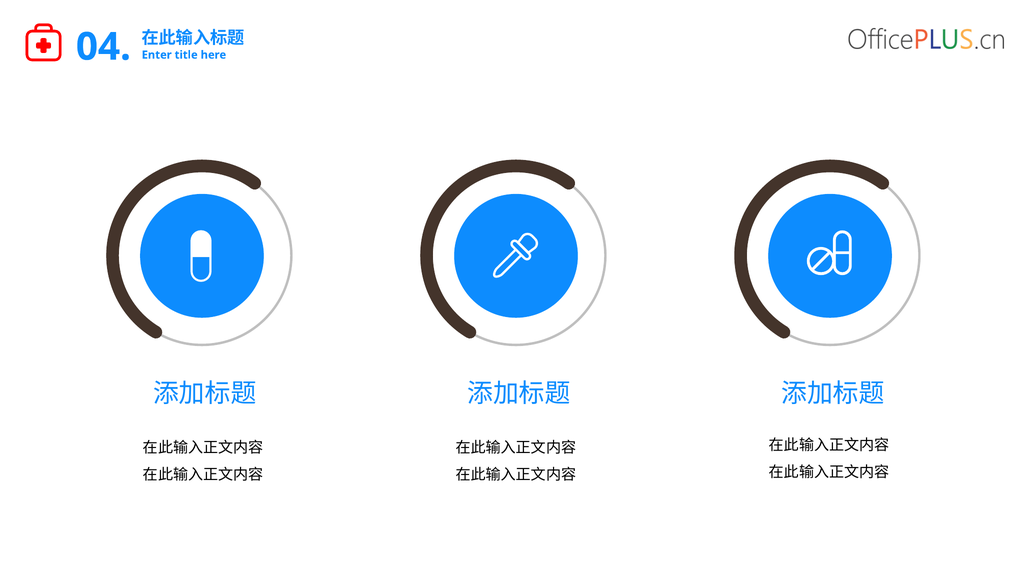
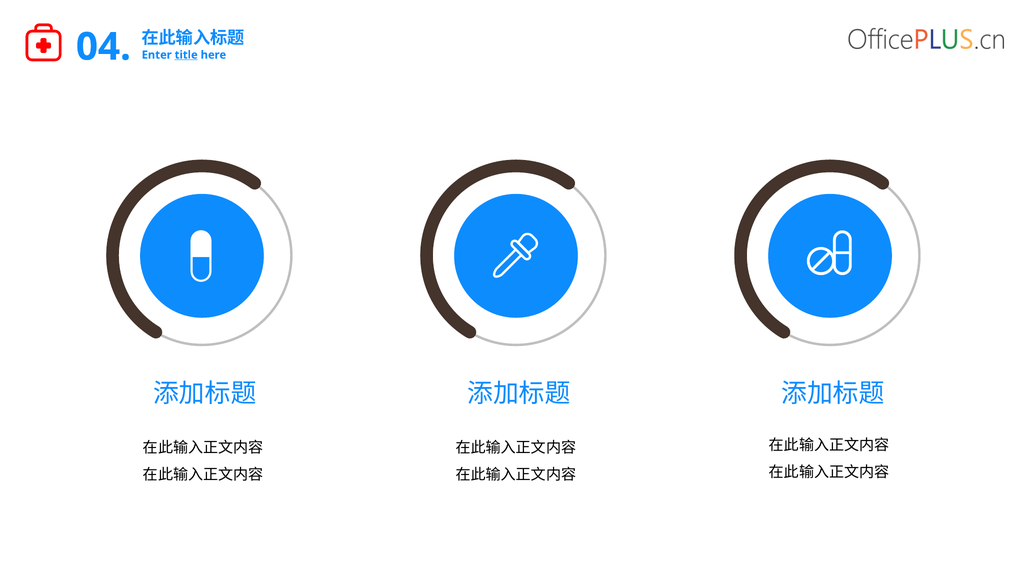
title underline: none -> present (186, 55)
